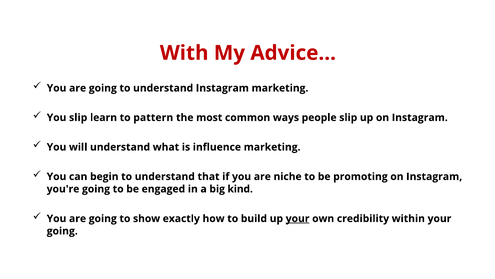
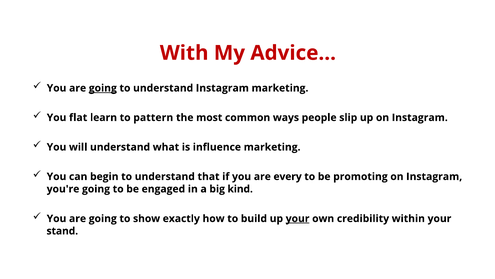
going underline: none -> present (103, 88)
You slip: slip -> flat (78, 117)
niche: niche -> every (288, 176)
going: going -> stand (62, 231)
